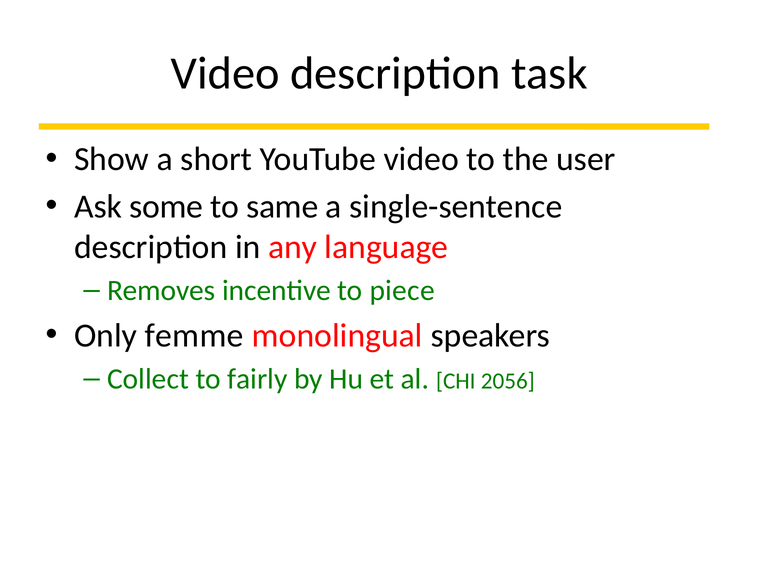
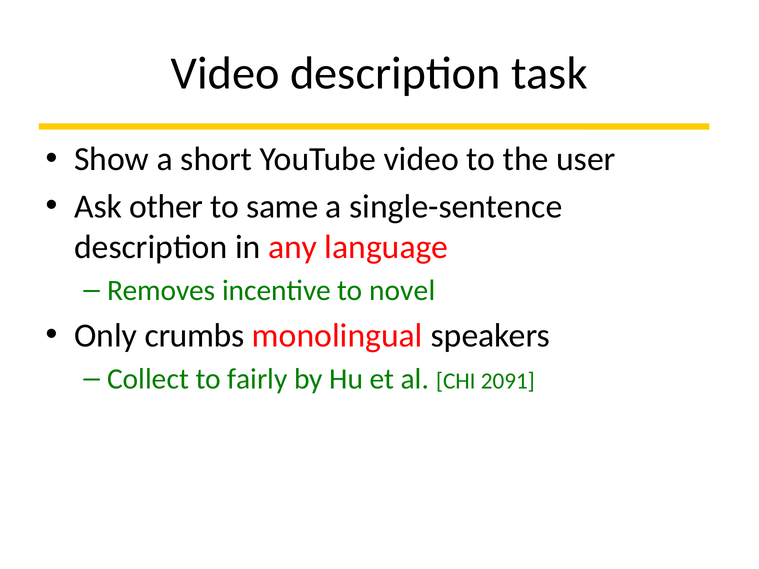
some: some -> other (166, 207)
piece: piece -> novel (402, 291)
femme: femme -> crumbs (195, 336)
2056: 2056 -> 2091 (508, 381)
